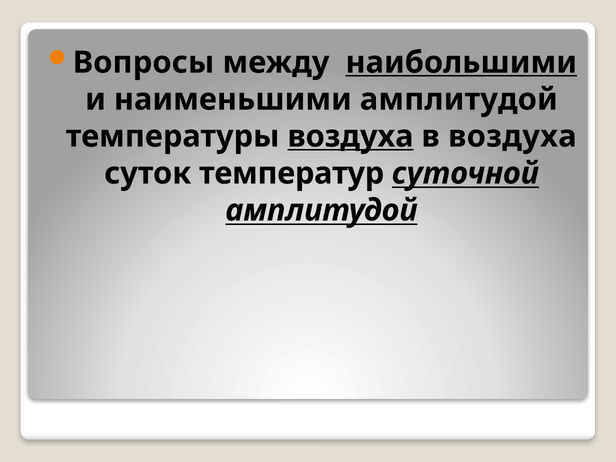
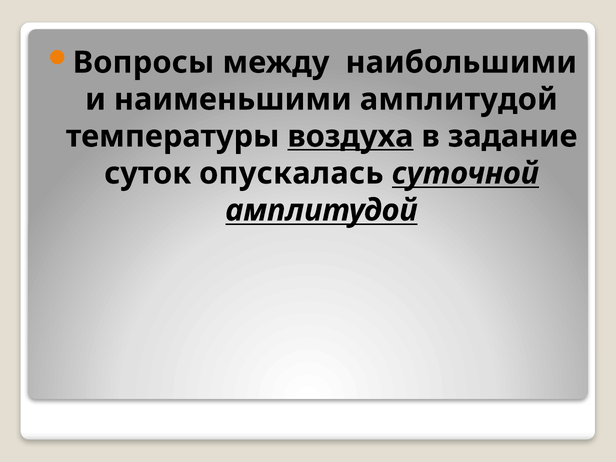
наибольшими underline: present -> none (461, 63)
в воздуха: воздуха -> задание (513, 136)
температур: температур -> опускалась (291, 173)
